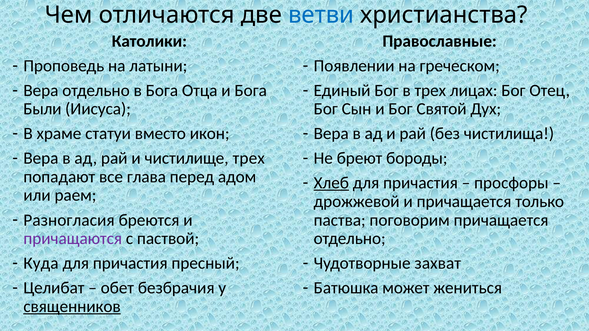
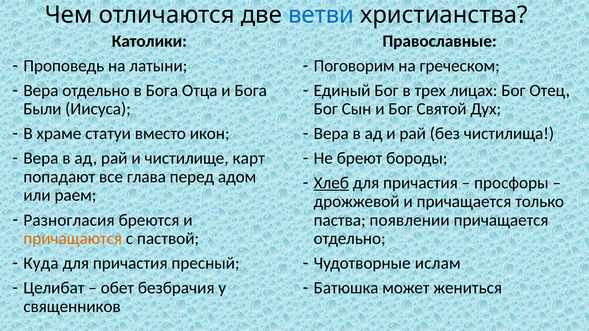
Появлении: Появлении -> Поговорим (354, 66)
чистилище трех: трех -> карт (249, 158)
поговорим: поговорим -> появлении (410, 220)
причащаются colour: purple -> orange (73, 239)
захват: захват -> ислам (438, 263)
священников underline: present -> none (72, 307)
